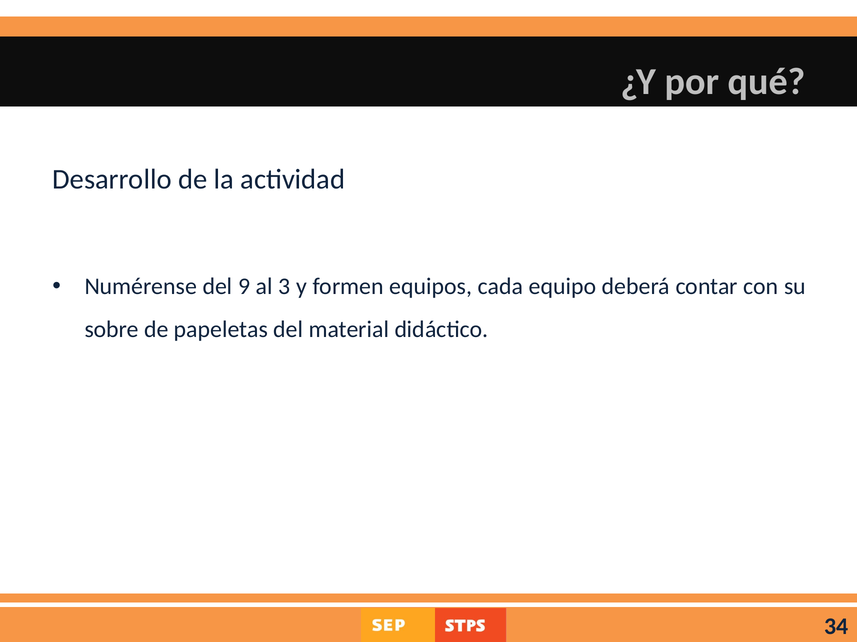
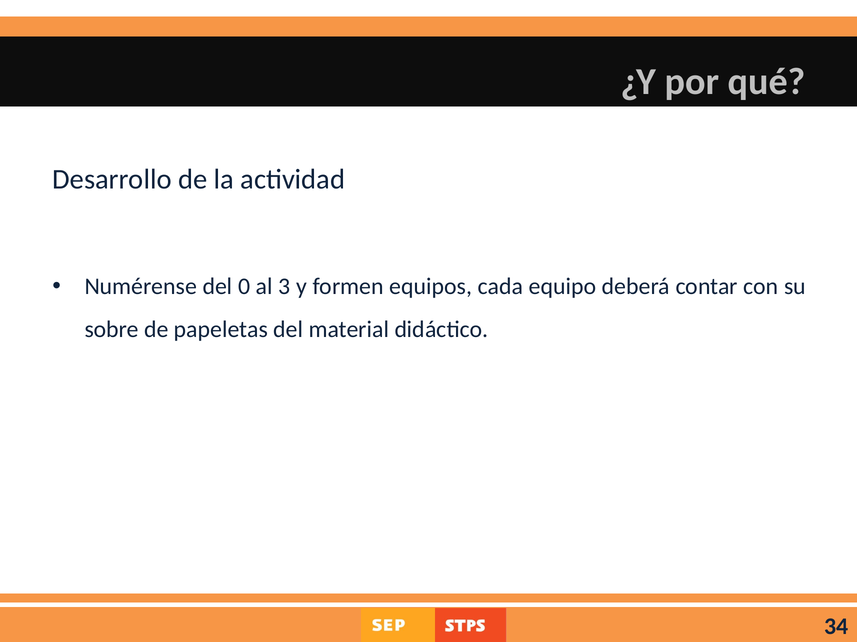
9: 9 -> 0 (244, 287)
